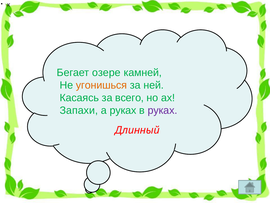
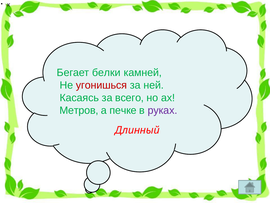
озере: озере -> белки (106, 72)
угонишься colour: orange -> red (102, 85)
Запахи: Запахи -> Метров (79, 110)
а руках: руках -> печке (123, 110)
